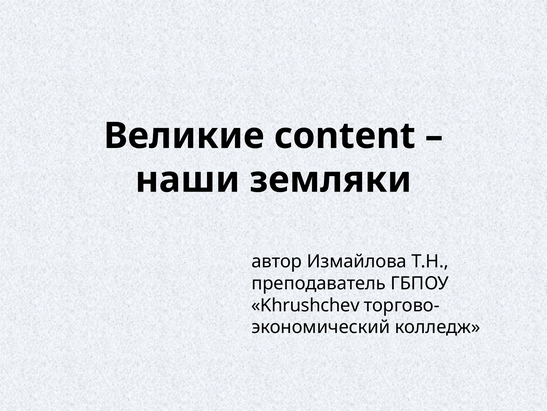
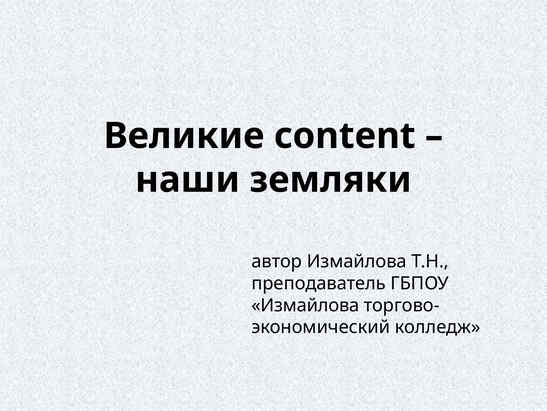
Khrushchev: Khrushchev -> Измайлова (305, 305)
